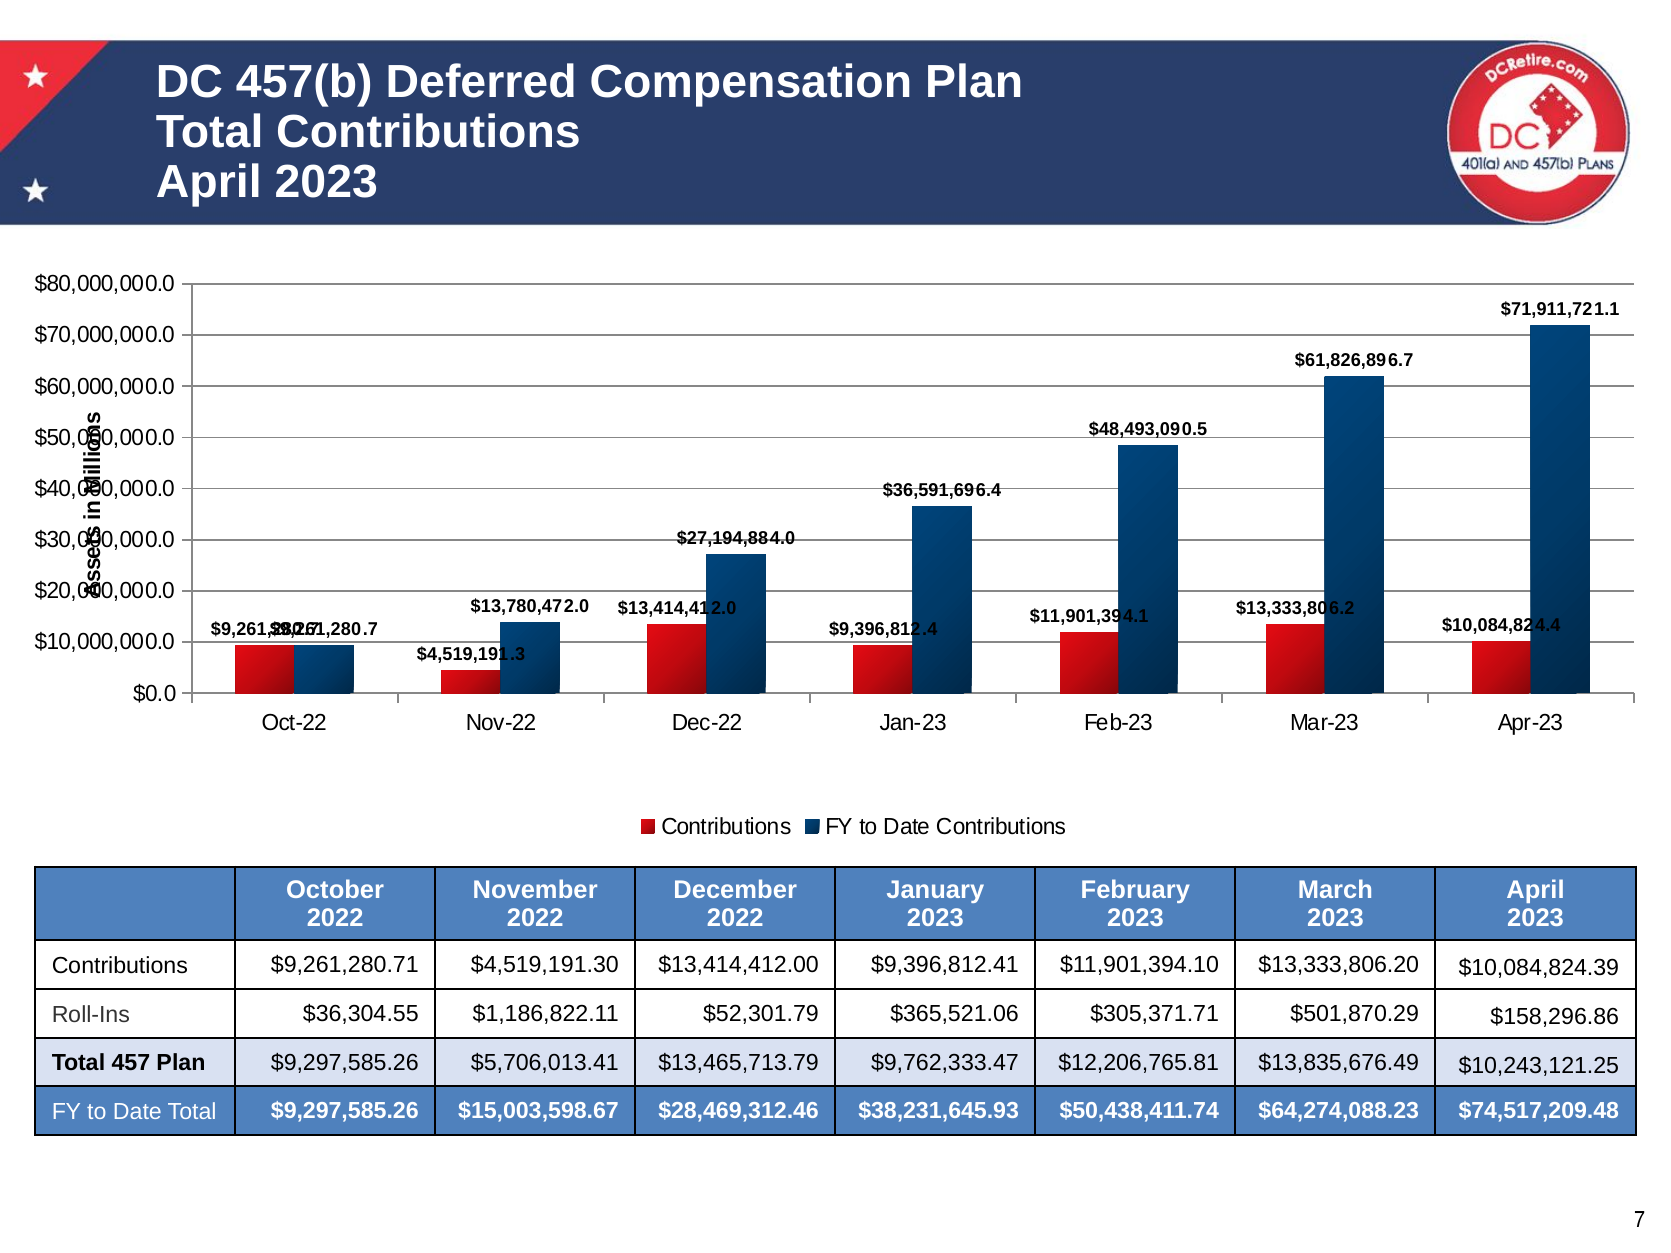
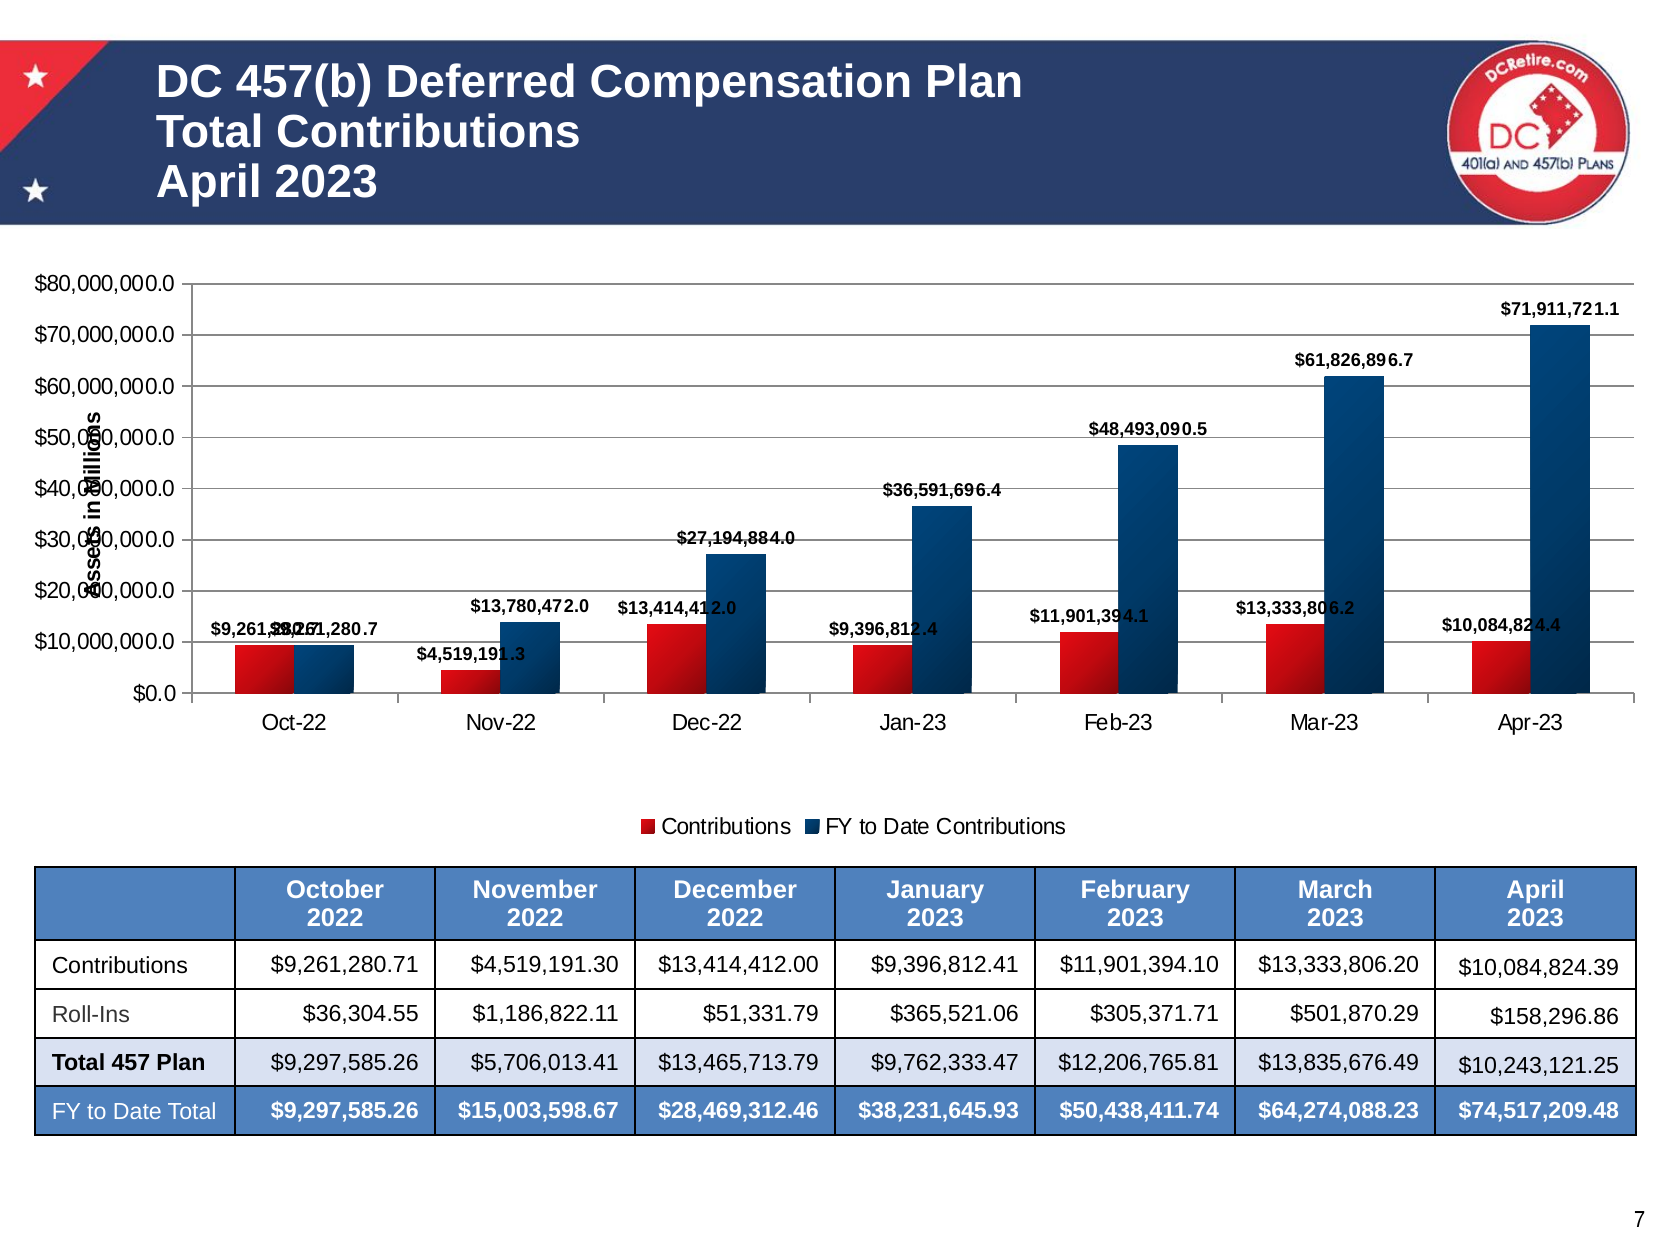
$52,301.79: $52,301.79 -> $51,331.79 (761, 1014)
